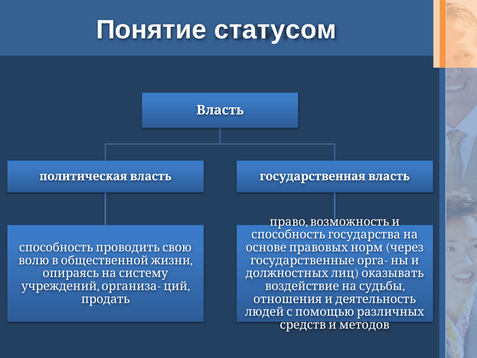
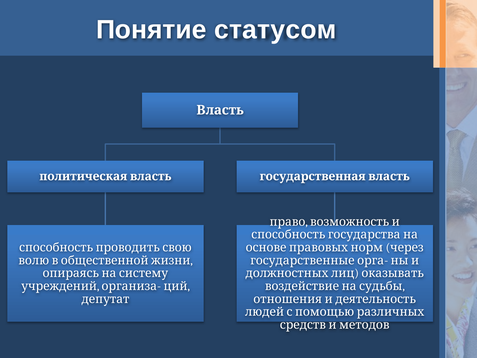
продать: продать -> депутат (105, 299)
